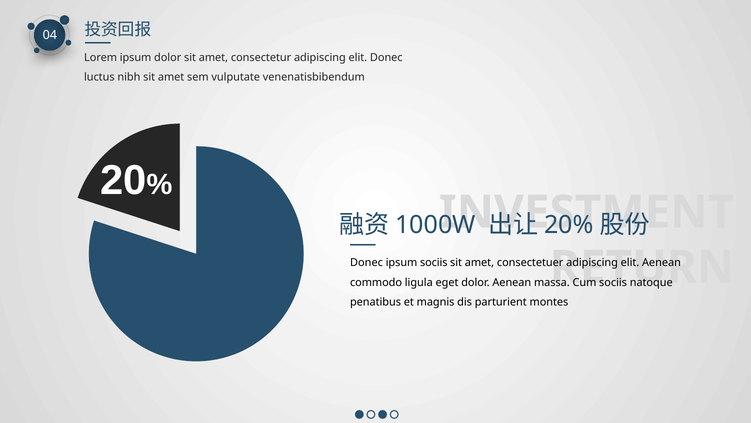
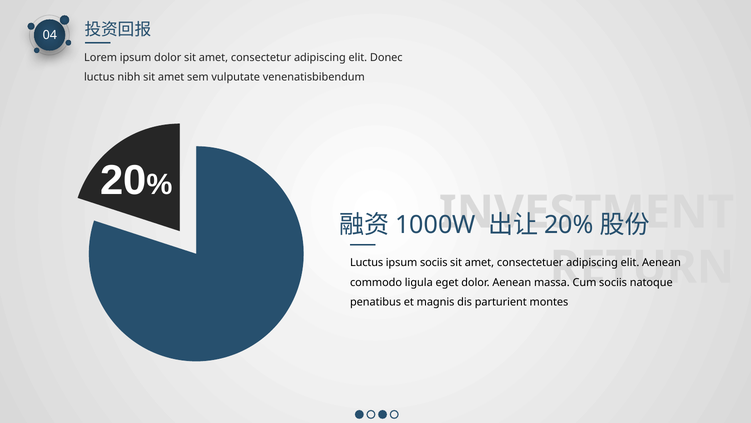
Donec: Donec -> Luctus (367, 262)
